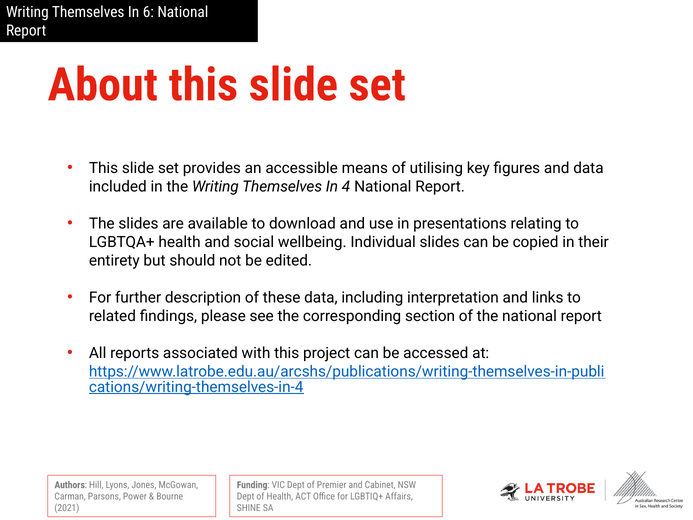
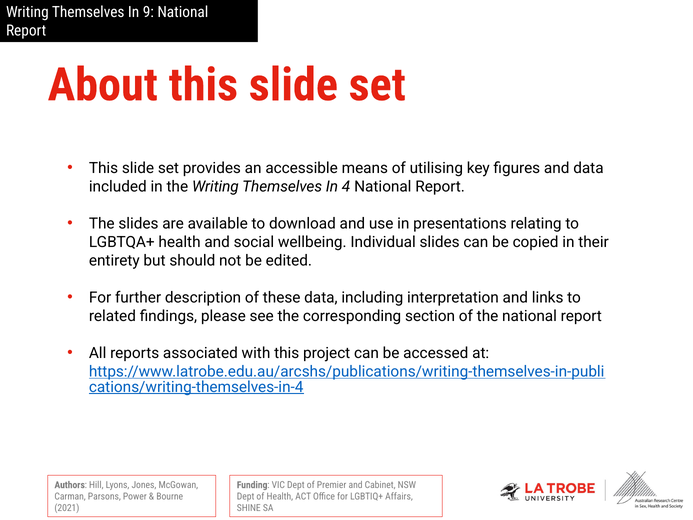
6: 6 -> 9 (148, 12)
